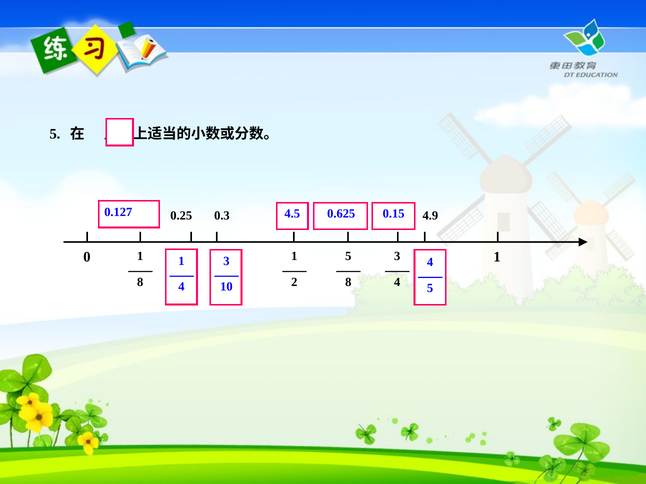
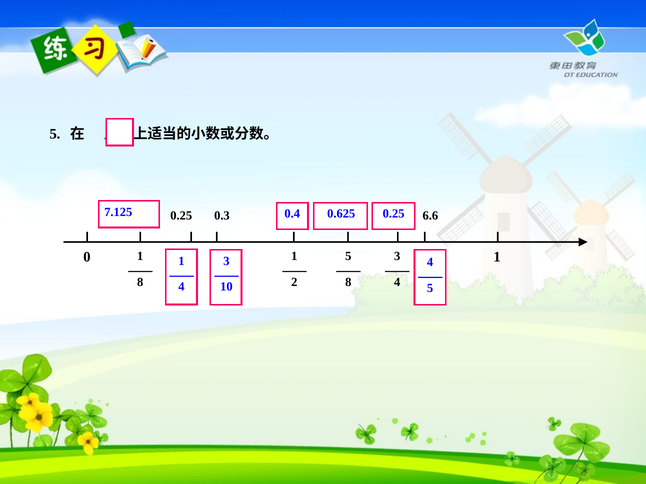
0.127: 0.127 -> 7.125 (118, 212)
4.5: 4.5 -> 0.4 (292, 214)
0.15: 0.15 -> 0.25 (394, 214)
4.9: 4.9 -> 6.6 (430, 216)
